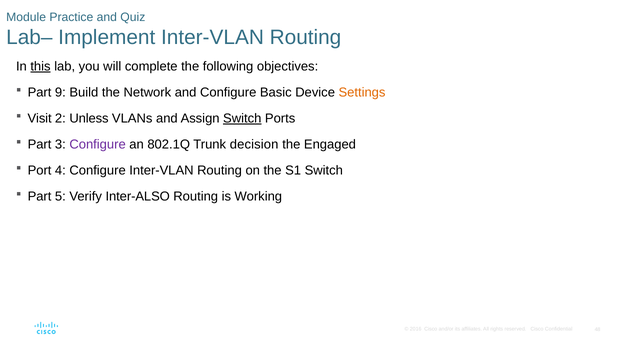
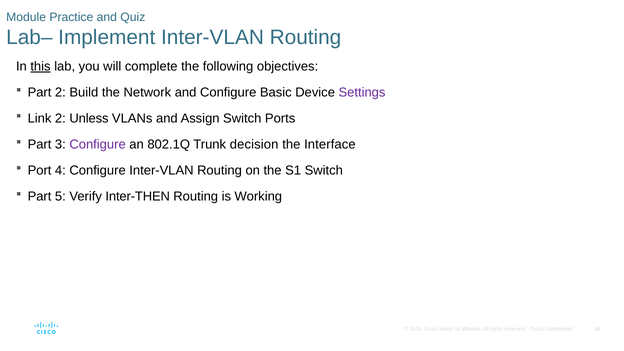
Part 9: 9 -> 2 (60, 92)
Settings colour: orange -> purple (362, 92)
Visit: Visit -> Link (40, 118)
Switch underline: present -> none (242, 118)
Engaged: Engaged -> Interface (330, 144)
Inter-ALSO: Inter-ALSO -> Inter-THEN (138, 196)
